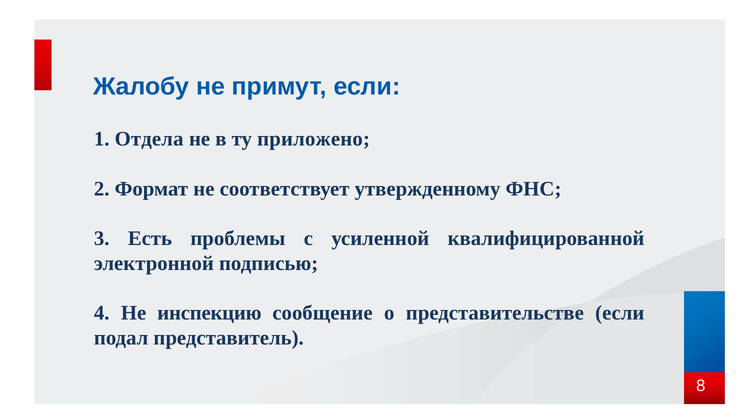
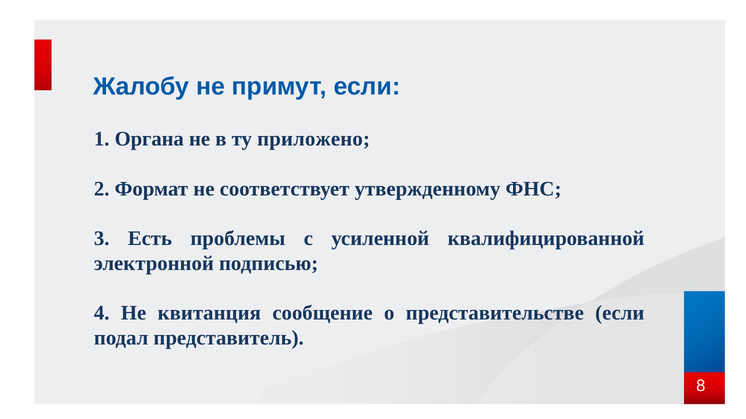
Отдела: Отдела -> Органа (149, 139)
инспекцию: инспекцию -> квитанция (209, 313)
